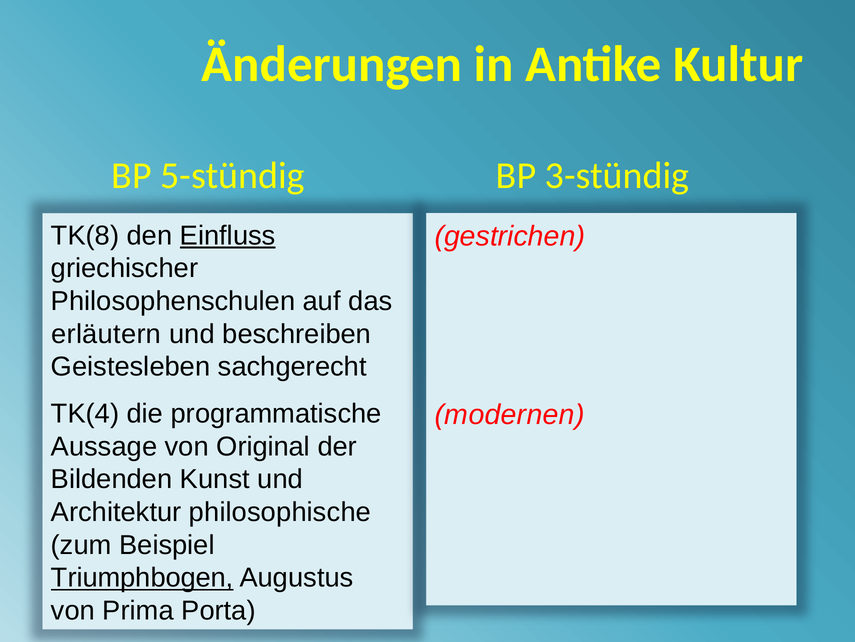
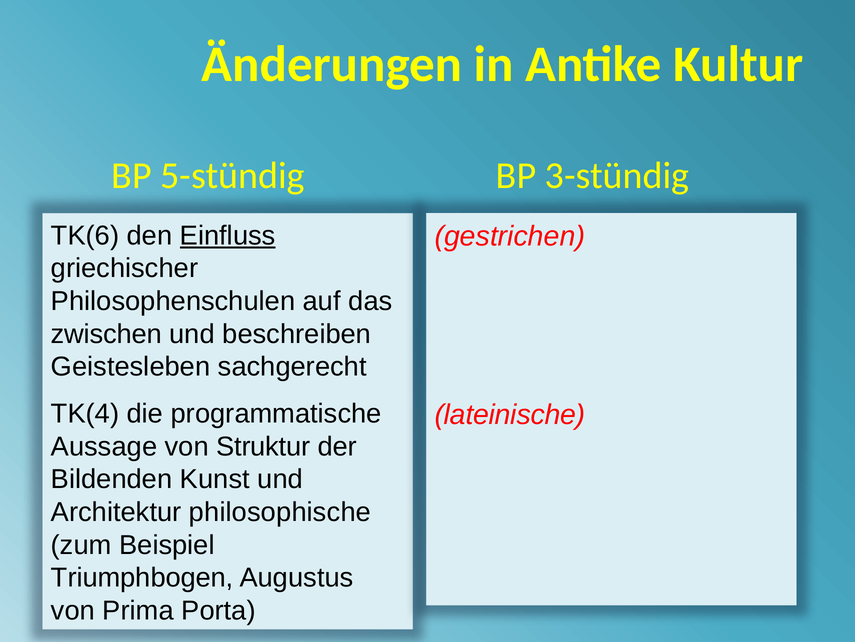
TK(8: TK(8 -> TK(6 (85, 235)
erläutern: erläutern -> zwischen (106, 334)
modernen: modernen -> lateinische (510, 414)
Original: Original -> Struktur (263, 446)
Triumphbogen underline: present -> none (142, 577)
